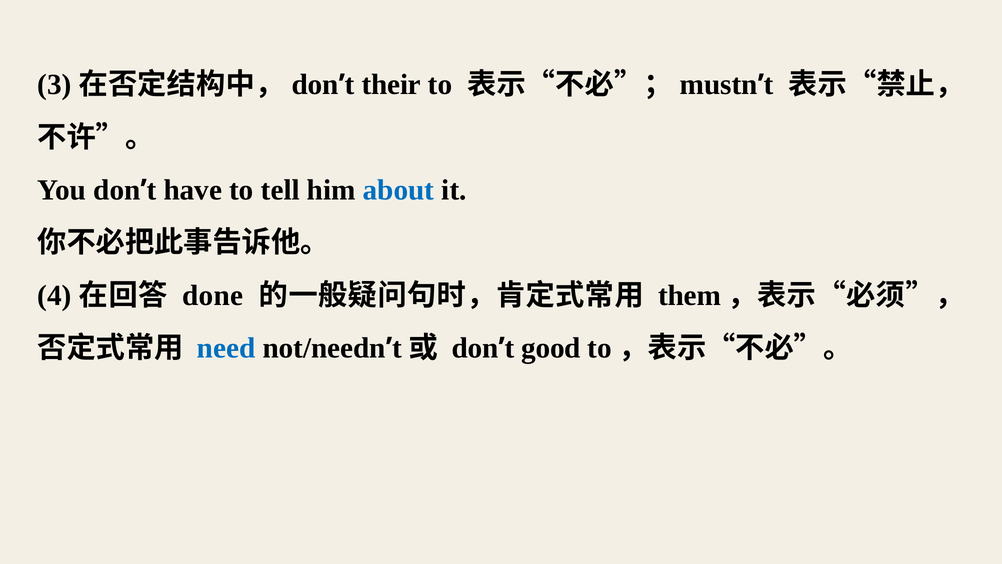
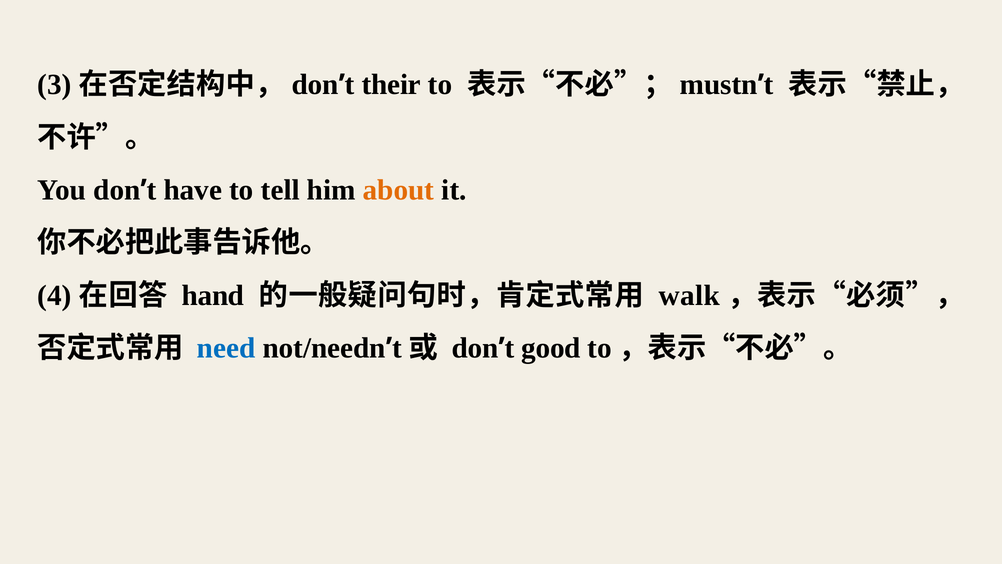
about colour: blue -> orange (399, 190)
done: done -> hand (213, 295)
them: them -> walk (689, 295)
